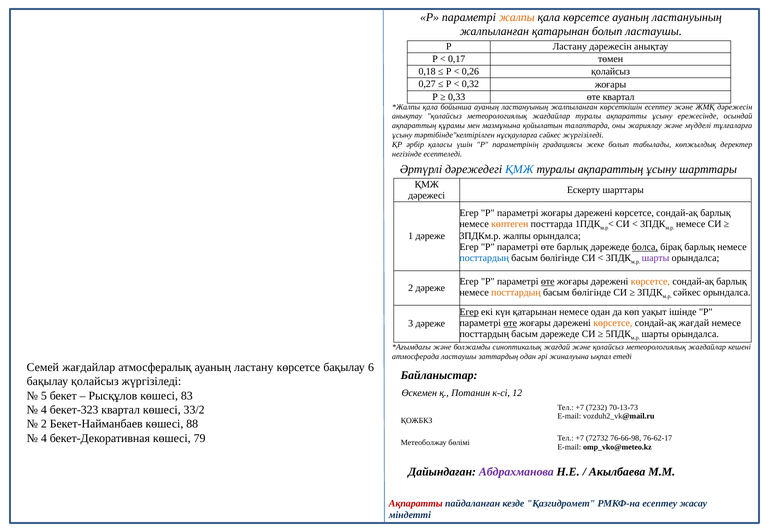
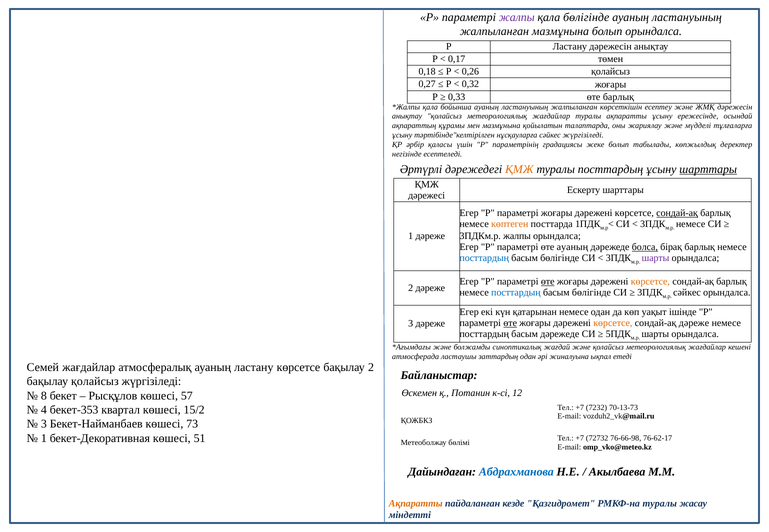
жалпы colour: orange -> purple (517, 17)
қала көрсетсе: көрсетсе -> бөлігінде (586, 17)
жалпыланған қатарынан: қатарынан -> мазмұнына (560, 32)
болып ластаушы: ластаушы -> орындалса (654, 32)
өте квартал: квартал -> барлық (618, 97)
ҚМЖ colour: blue -> orange (519, 169)
туралы ақпараттың: ақпараттың -> посттардың (611, 169)
шарттары underline: none -> present (708, 169)
сондай-ақ underline: none -> present (677, 213)
өте барлық: барлық -> ауаның (572, 247)
посттардың colour: orange -> blue (516, 293)
Егер underline: present -> none (469, 312)
сондай-ақ жағдай: жағдай -> дәреже (694, 323)
бақылау 6: 6 -> 2 (371, 368)
5: 5 -> 8 (44, 396)
83: 83 -> 57 (187, 396)
бекет-323: бекет-323 -> бекет-353 (74, 410)
33/2: 33/2 -> 15/2 (194, 410)
2: 2 -> 3 (44, 424)
88: 88 -> 73 (192, 424)
4: 4 -> 1 (44, 438)
79: 79 -> 51 (200, 438)
Абдрахманова colour: purple -> blue (516, 472)
Ақпаратты colour: red -> orange (416, 504)
РМКФ-на есептеу: есептеу -> туралы (660, 504)
